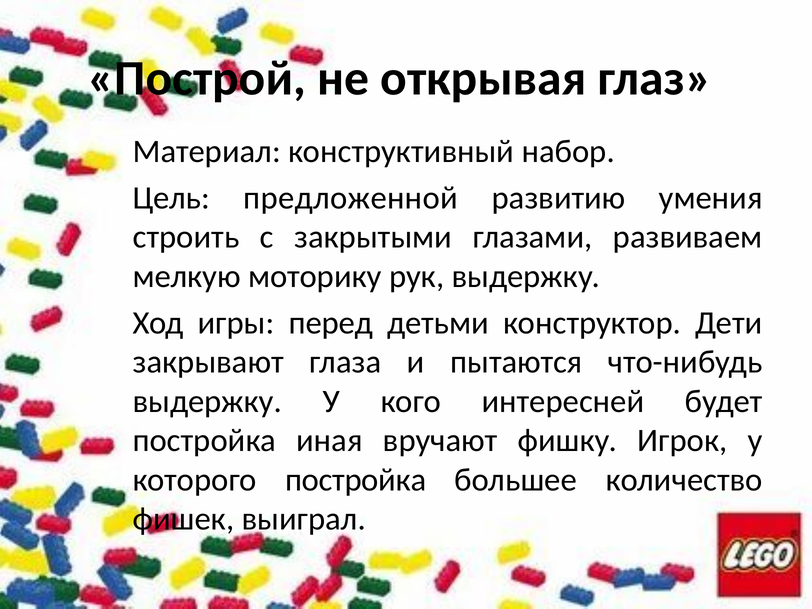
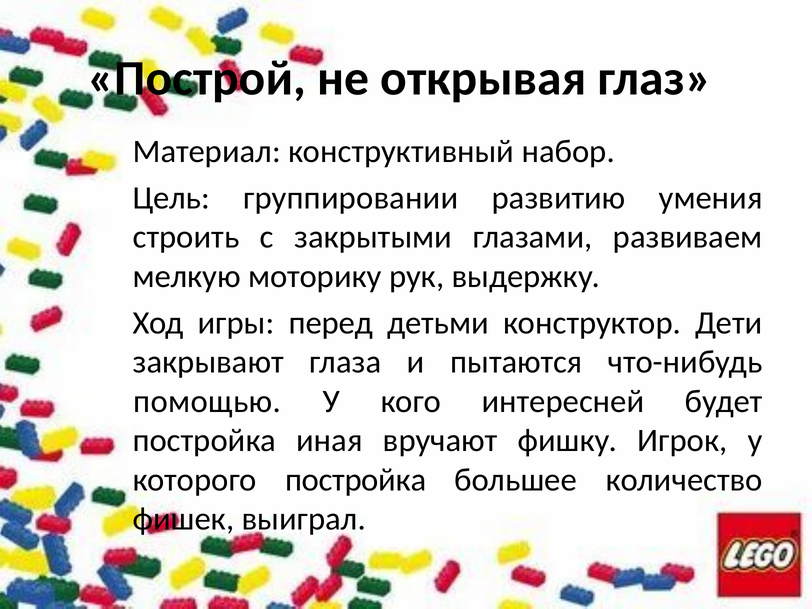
предложенной: предложенной -> группировании (351, 198)
выдержку: выдержку -> помощью (207, 401)
